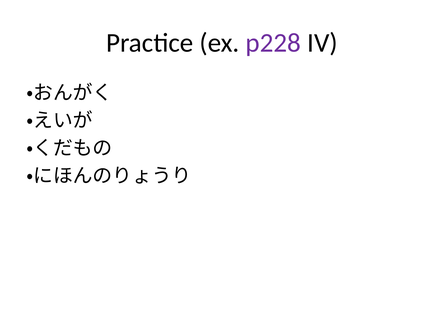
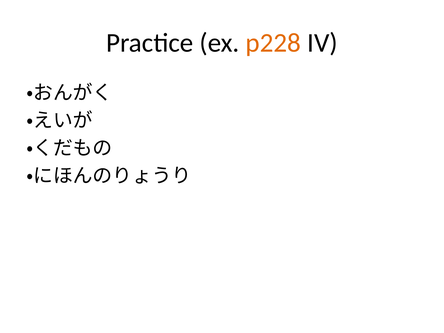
p228 colour: purple -> orange (273, 43)
